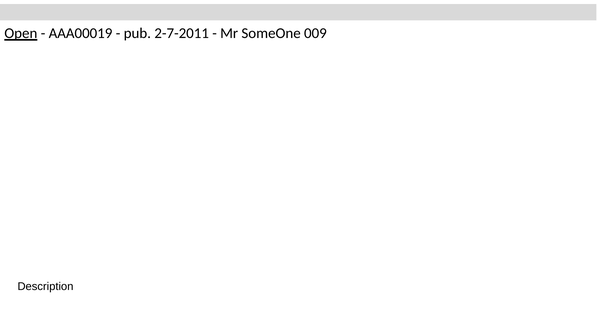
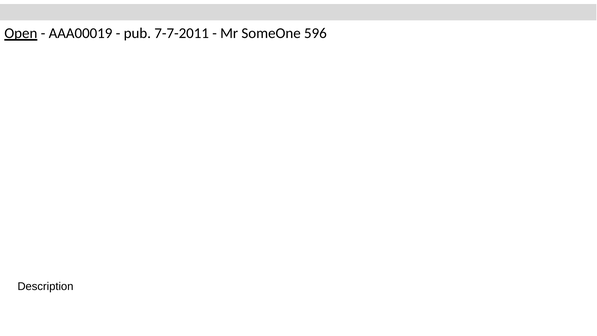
2-7-2011: 2-7-2011 -> 7-7-2011 (182, 33)
009: 009 -> 596 (315, 33)
